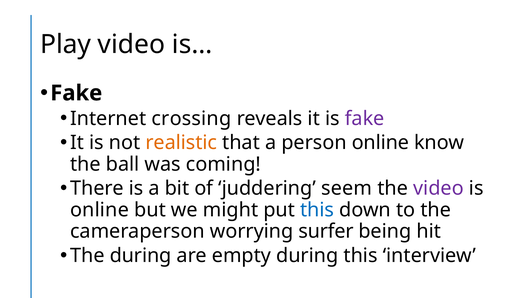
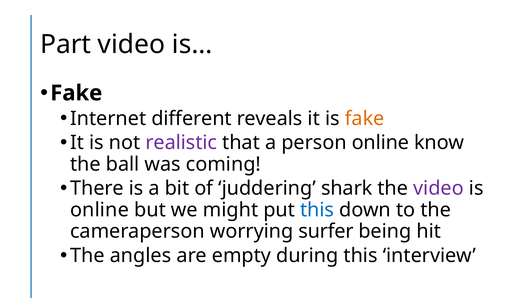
Play: Play -> Part (66, 44)
crossing: crossing -> different (192, 118)
fake colour: purple -> orange (365, 118)
realistic colour: orange -> purple (181, 143)
seem: seem -> shark (347, 188)
The during: during -> angles (141, 255)
